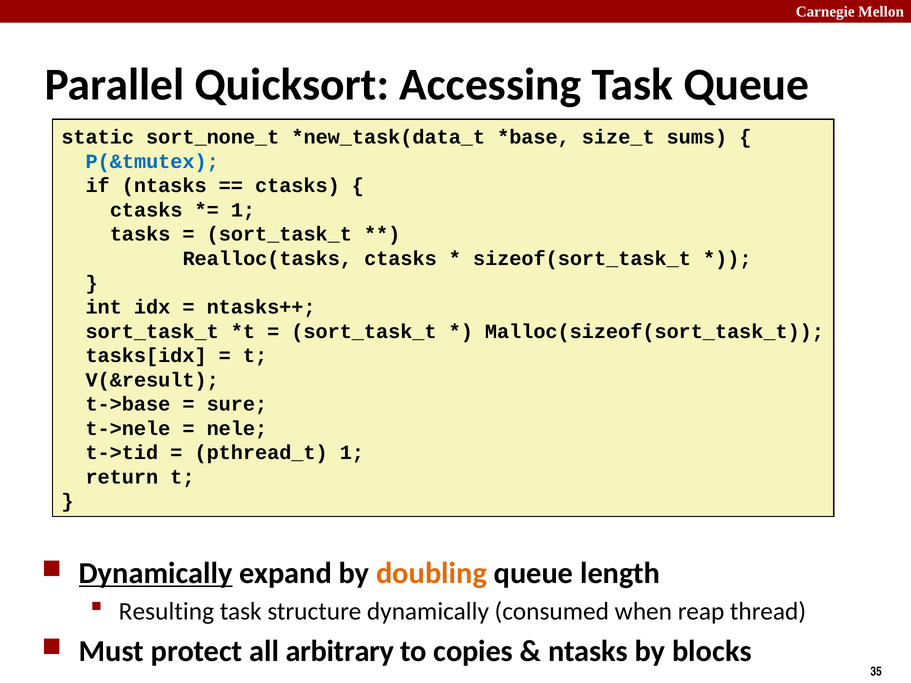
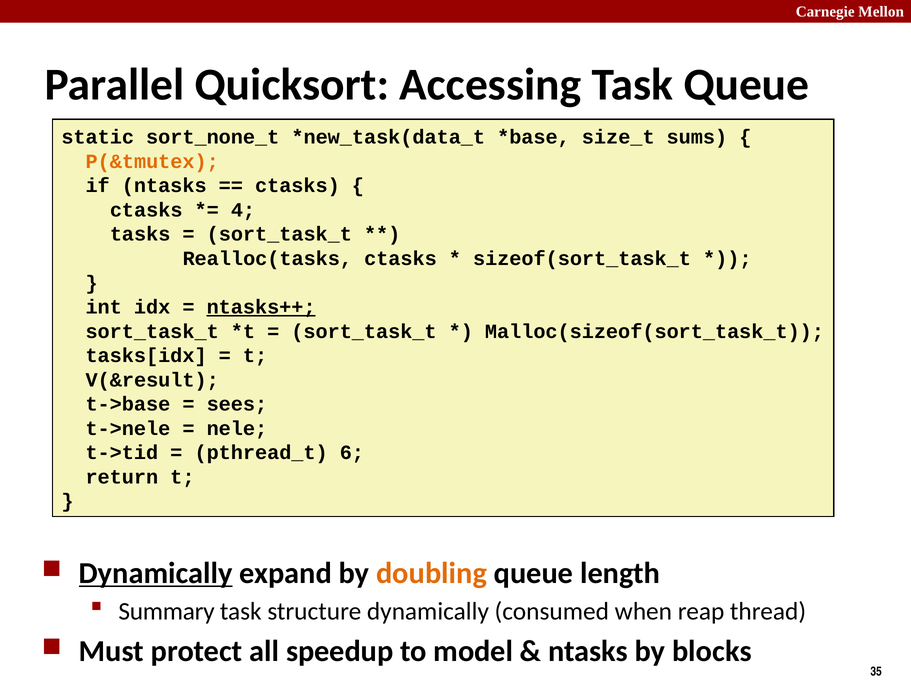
P(&tmutex colour: blue -> orange (152, 162)
1: 1 -> 4 (243, 210)
ntasks++ underline: none -> present (261, 307)
sure: sure -> sees (237, 404)
pthread_t 1: 1 -> 6 (352, 453)
Resulting: Resulting -> Summary (167, 611)
arbitrary: arbitrary -> speedup (340, 651)
copies: copies -> model (473, 651)
